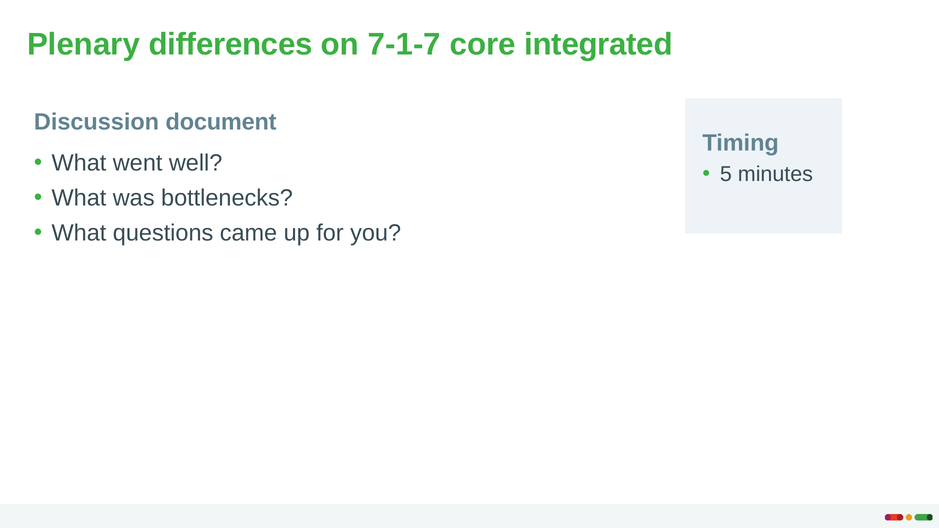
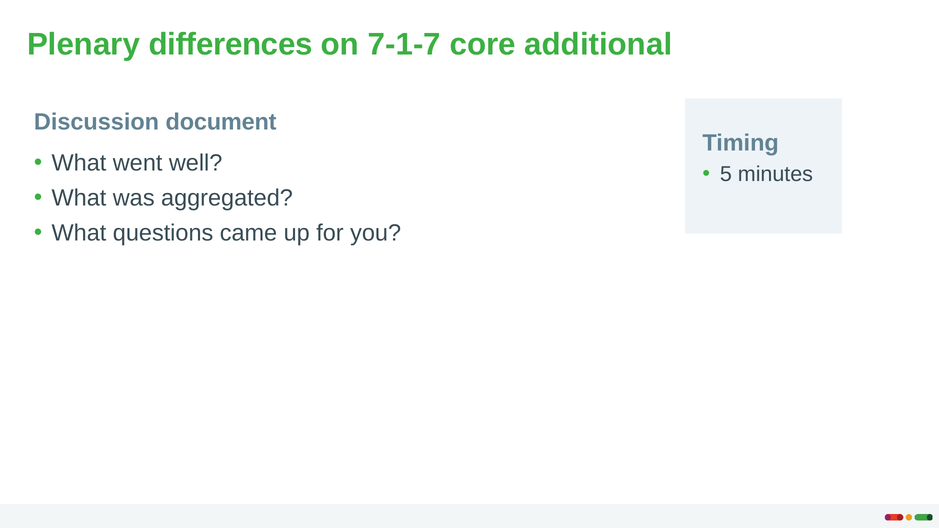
integrated: integrated -> additional (598, 44)
bottlenecks: bottlenecks -> aggregated (227, 198)
